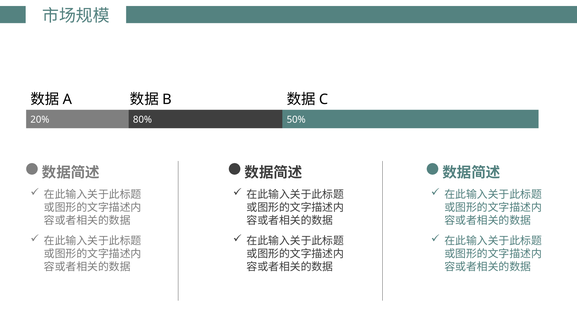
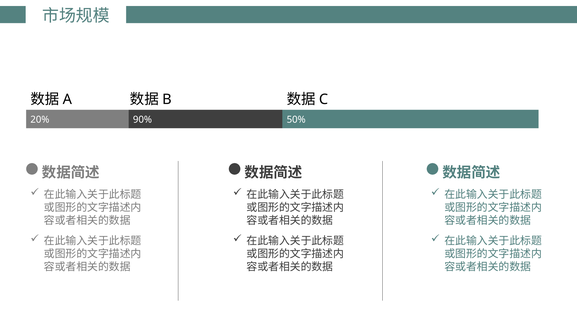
80%: 80% -> 90% (142, 120)
